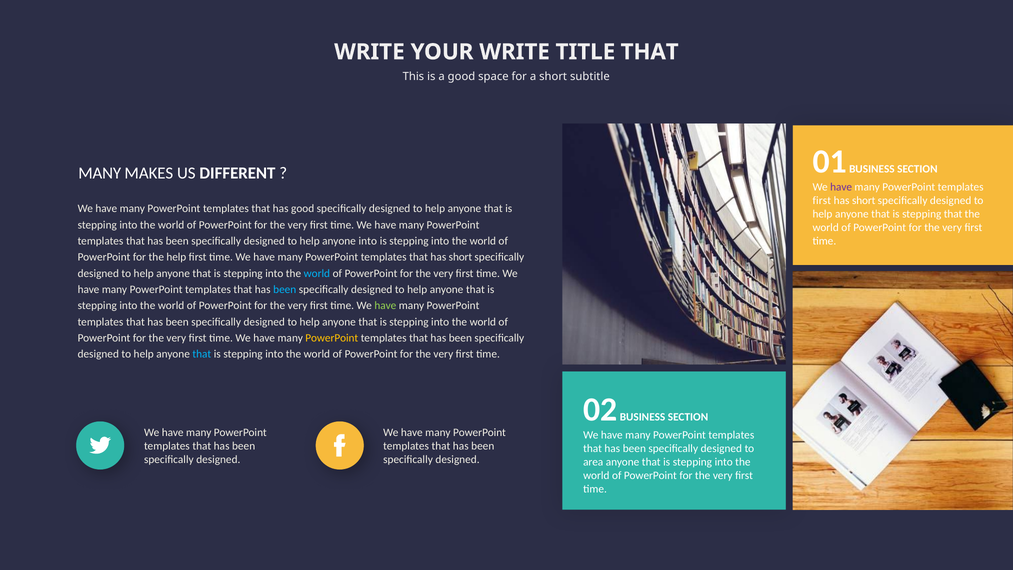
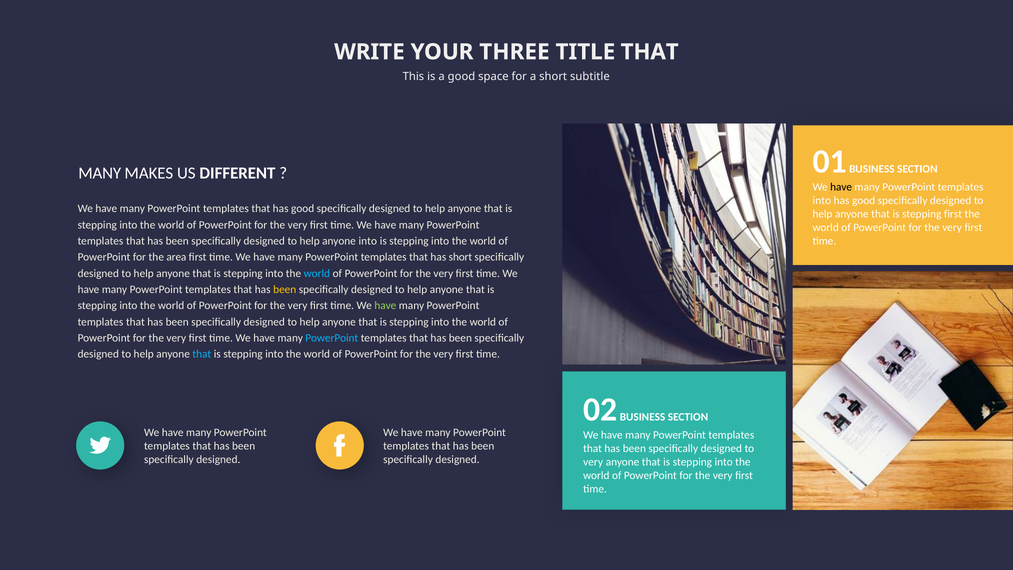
YOUR WRITE: WRITE -> THREE (514, 52)
have colour: purple -> black (841, 187)
first: first -> into (822, 201)
short: short -> good (864, 201)
stepping that: that -> first (953, 214)
the help: help -> area (176, 257)
been colour: light blue -> yellow (285, 289)
PowerPoint colour: yellow -> light blue (332, 338)
area: area -> very (593, 462)
